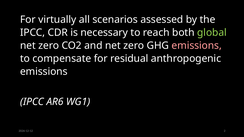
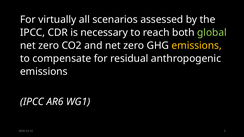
emissions colour: pink -> yellow (197, 46)
